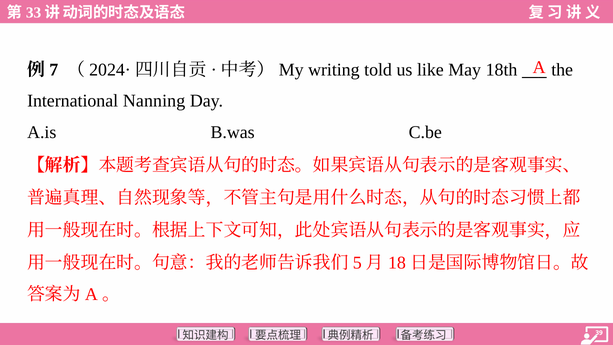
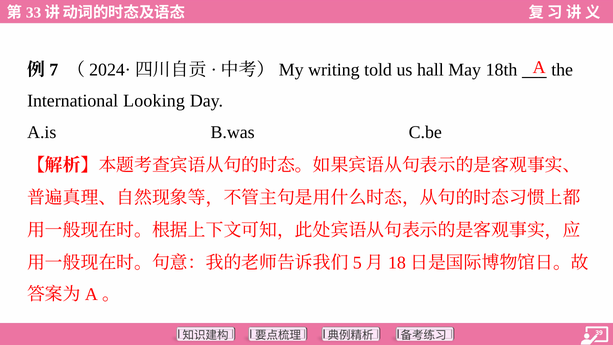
like: like -> hall (430, 70)
Nanning: Nanning -> Looking (154, 101)
